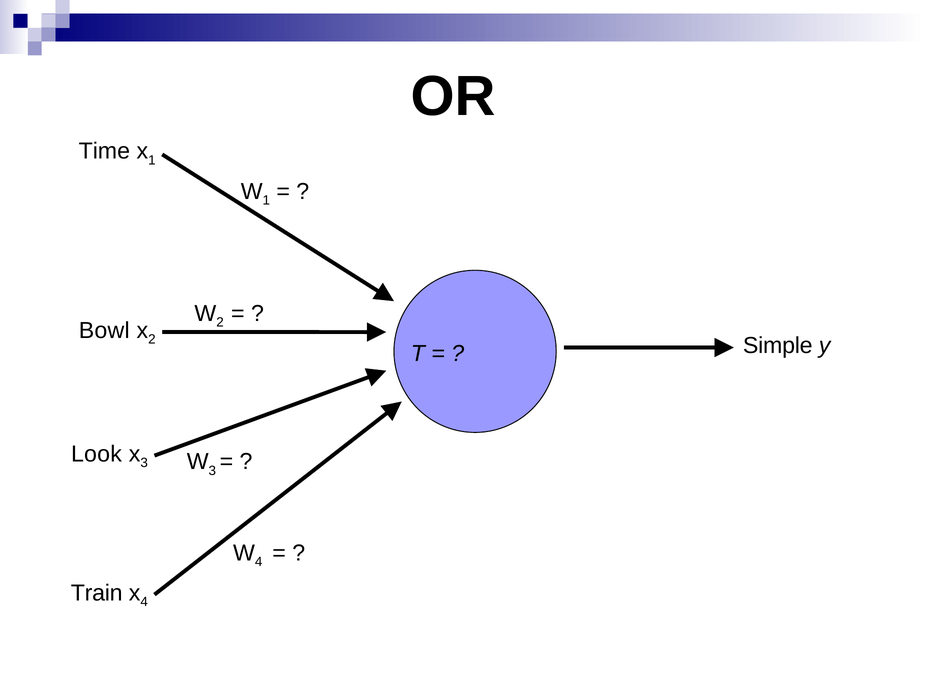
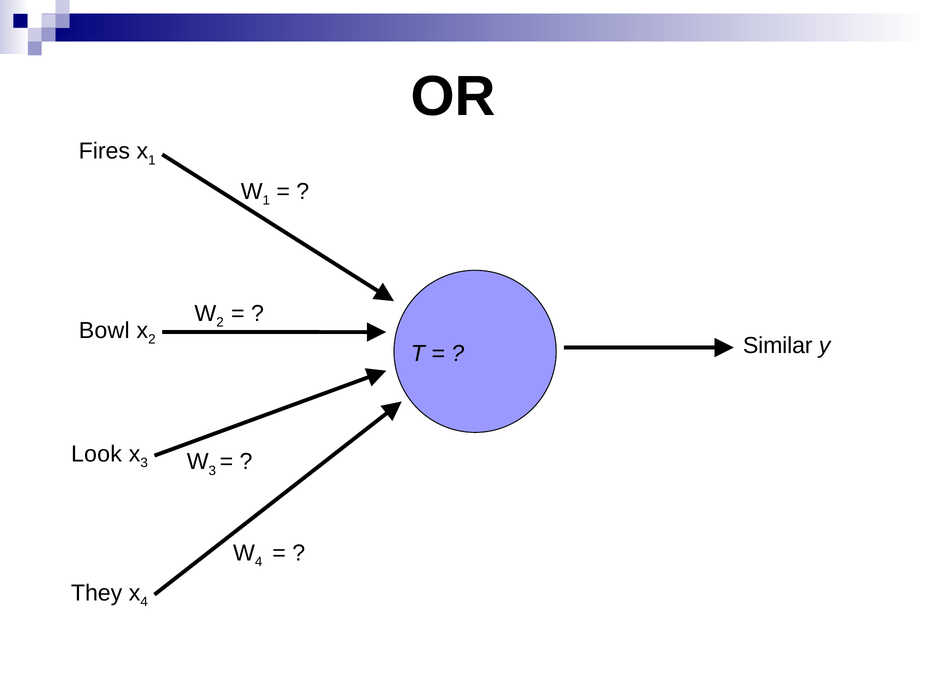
Time: Time -> Fires (104, 151)
Simple: Simple -> Similar (778, 346)
Train: Train -> They (97, 593)
